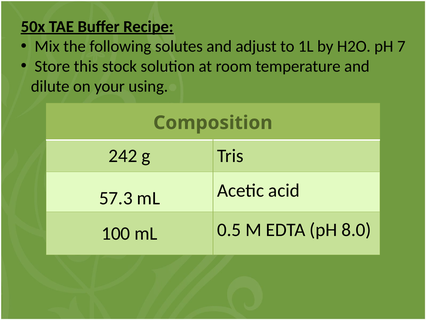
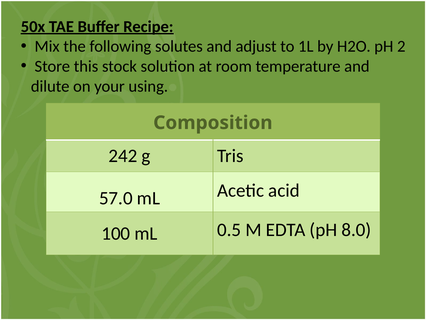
7: 7 -> 2 (401, 46)
57.3: 57.3 -> 57.0 (116, 198)
